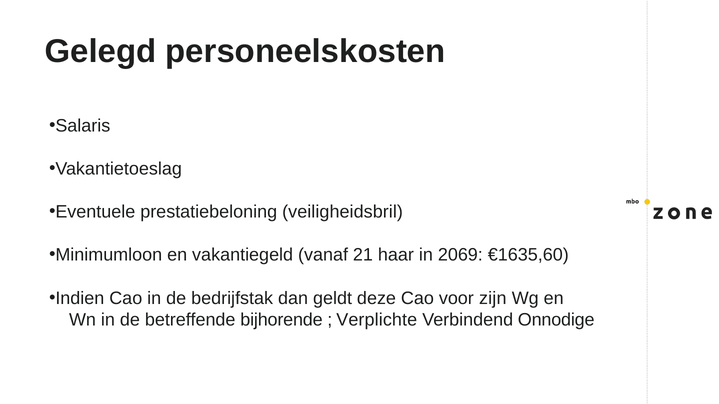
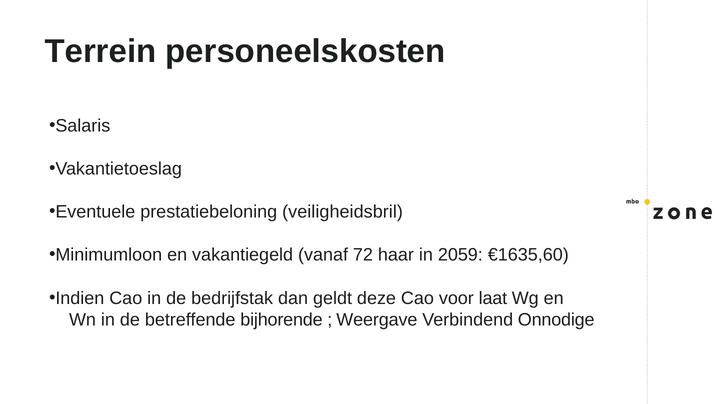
Gelegd: Gelegd -> Terrein (100, 52)
21: 21 -> 72 (363, 255)
2069: 2069 -> 2059 (460, 255)
zijn: zijn -> laat (493, 298)
Verplichte: Verplichte -> Weergave (377, 320)
